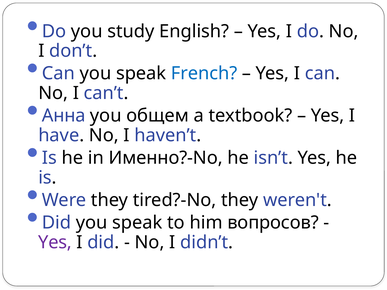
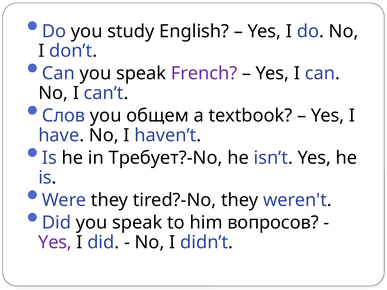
French colour: blue -> purple (204, 74)
Анна: Анна -> Слов (64, 116)
Именно?-No: Именно?-No -> Требует?-No (166, 158)
